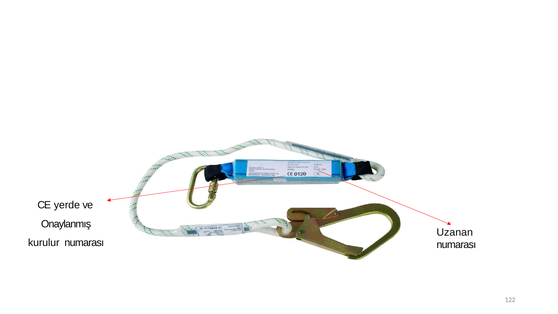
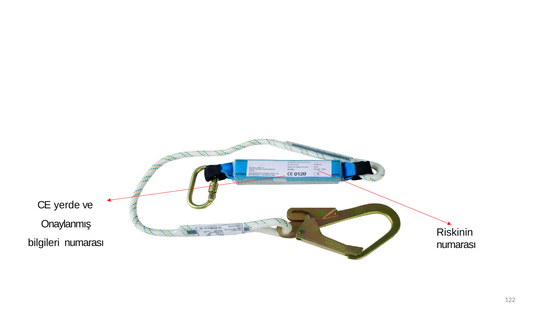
Uzanan: Uzanan -> Riskinin (455, 232)
kurulur: kurulur -> bilgileri (44, 243)
